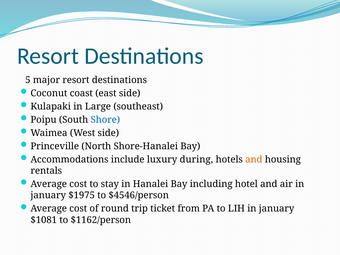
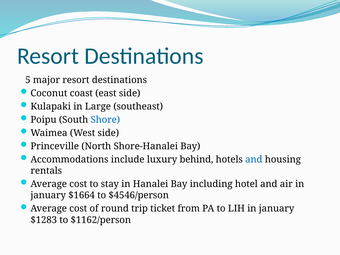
during: during -> behind (196, 159)
and colour: orange -> blue (254, 159)
$1975: $1975 -> $1664 (82, 195)
$1081: $1081 -> $1283 (44, 220)
